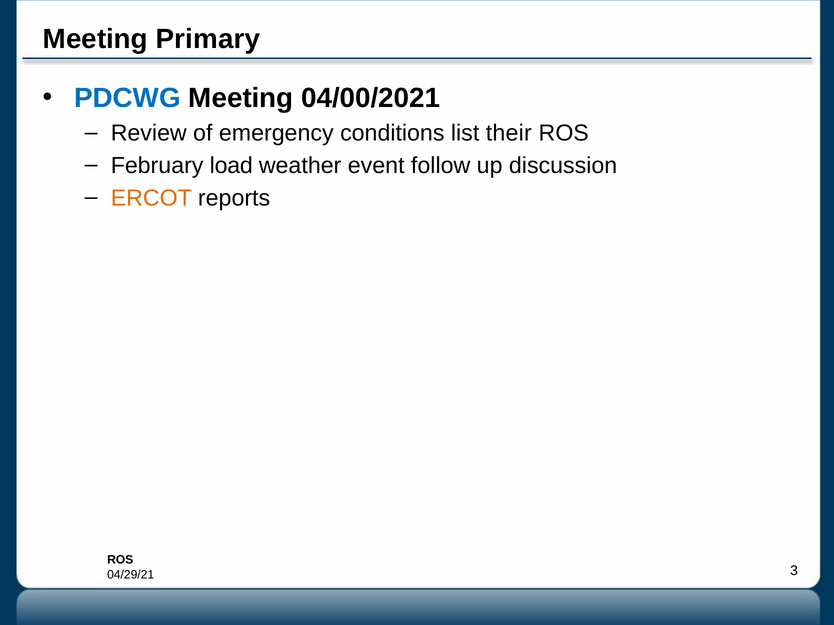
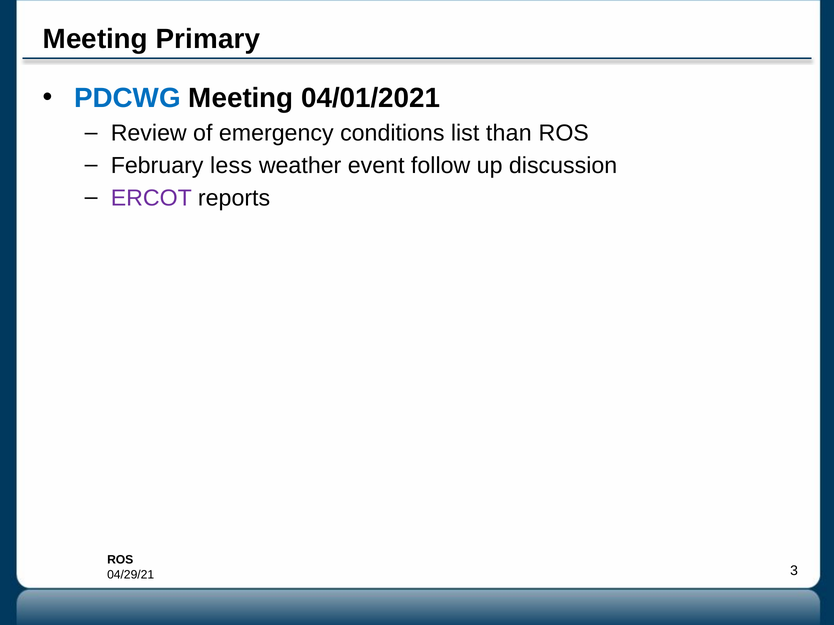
04/00/2021: 04/00/2021 -> 04/01/2021 (371, 98)
their: their -> than (509, 133)
load: load -> less (231, 166)
ERCOT colour: orange -> purple (151, 198)
